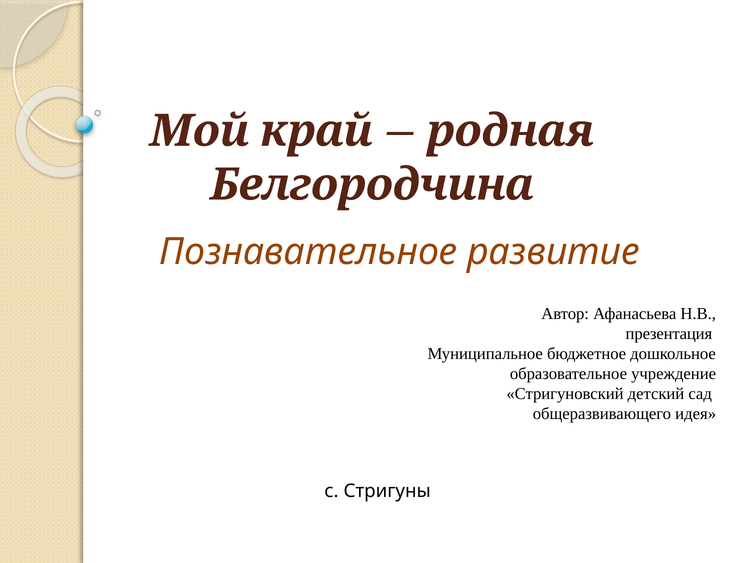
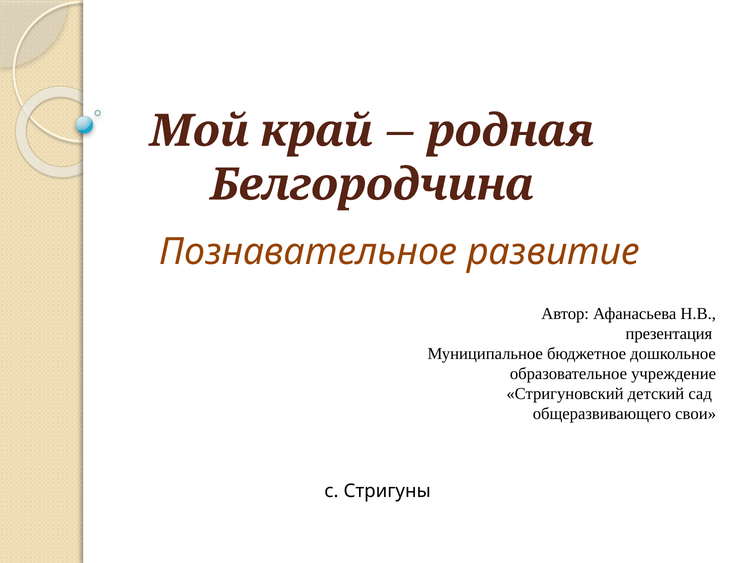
идея: идея -> свои (696, 414)
